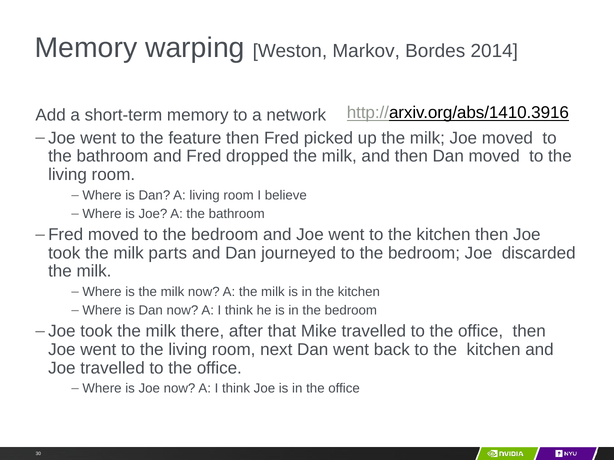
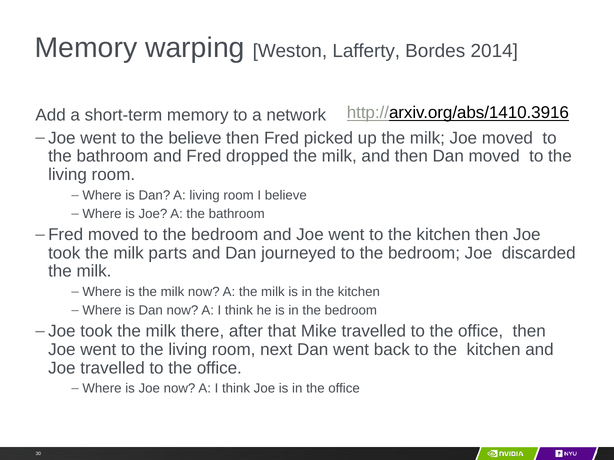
Markov: Markov -> Lafferty (366, 51)
the feature: feature -> believe (195, 138)
